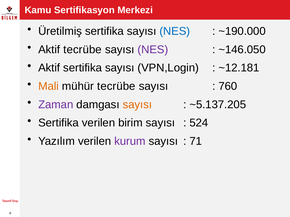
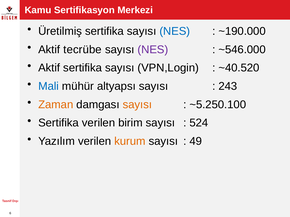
~146.050: ~146.050 -> ~546.000 (242, 50)
~12.181: ~12.181 -> ~40.520 (239, 68)
Mali colour: orange -> blue (49, 86)
mühür tecrübe: tecrübe -> altyapsı (116, 86)
760: 760 -> 243 (228, 86)
Zaman colour: purple -> orange (56, 105)
~5.137.205: ~5.137.205 -> ~5.250.100 (218, 105)
kurum colour: purple -> orange (130, 141)
71: 71 -> 49 (196, 141)
